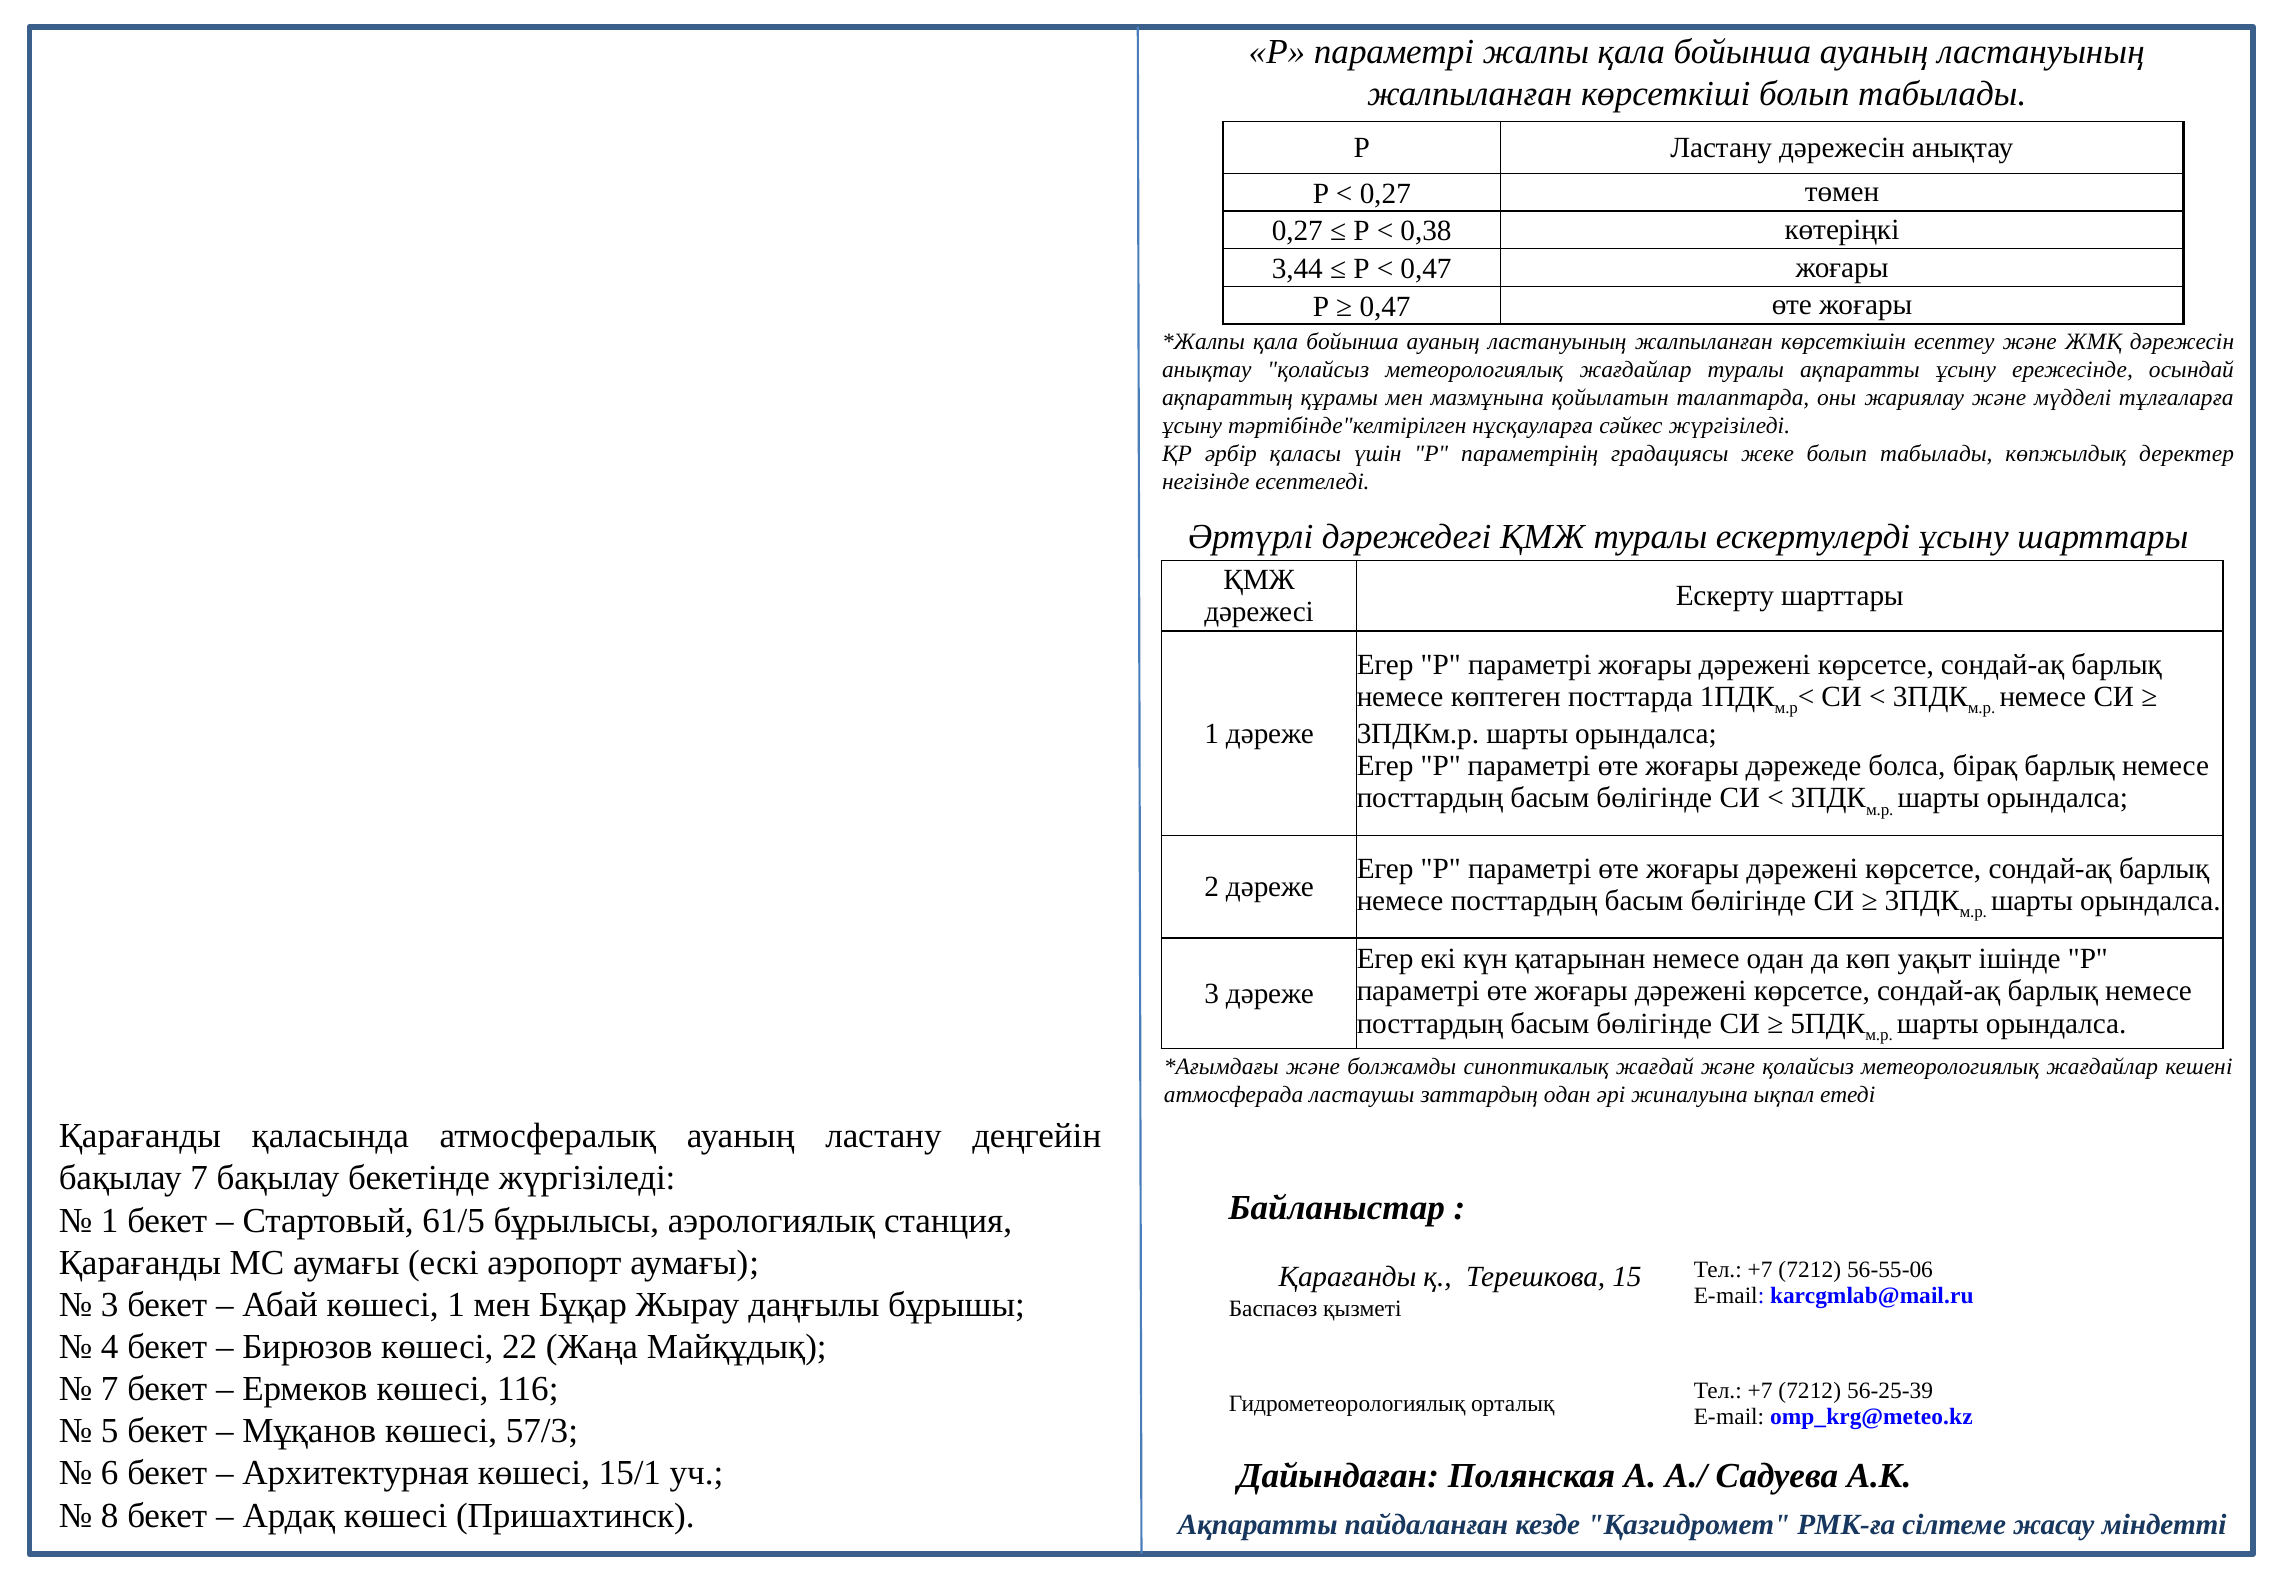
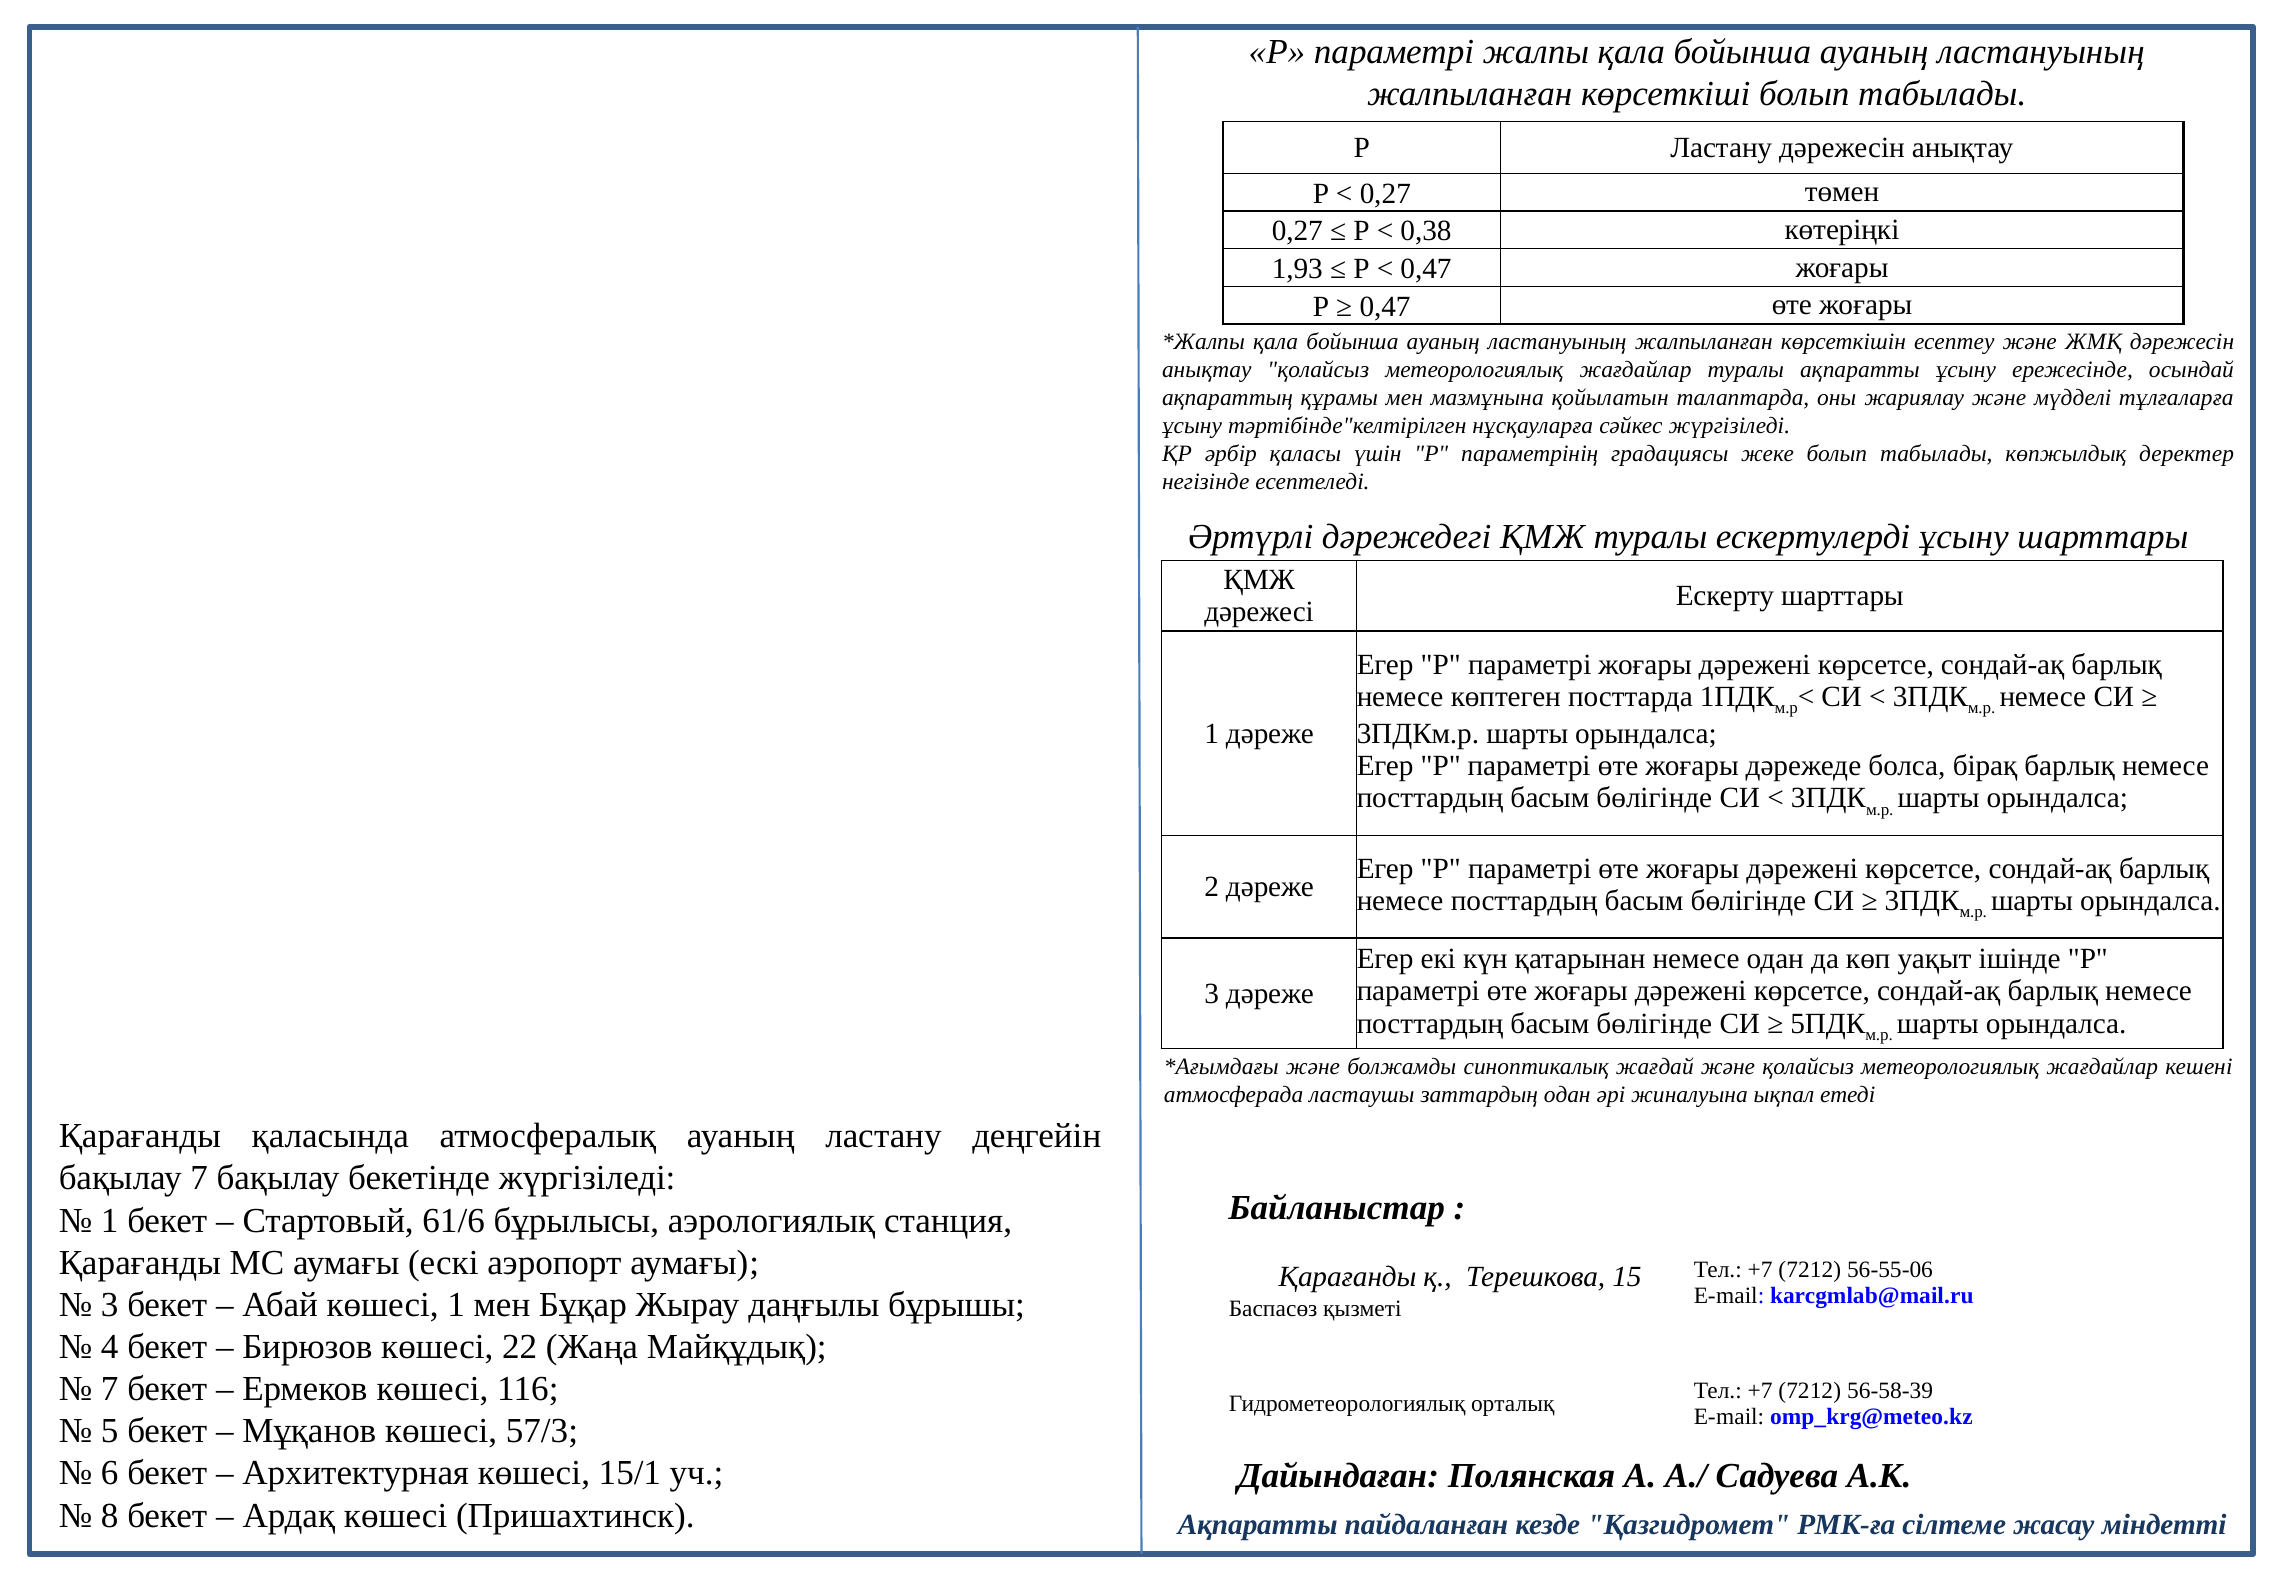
3,44: 3,44 -> 1,93 (1297, 269)
61/5: 61/5 -> 61/6 (454, 1220)
56-25-39: 56-25-39 -> 56-58-39 (1890, 1391)
